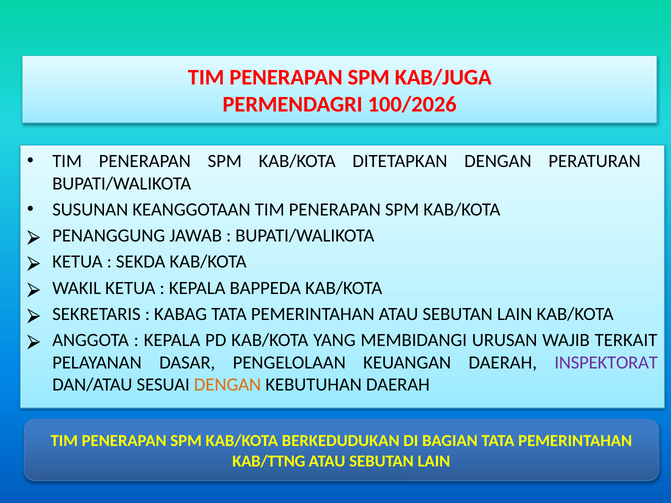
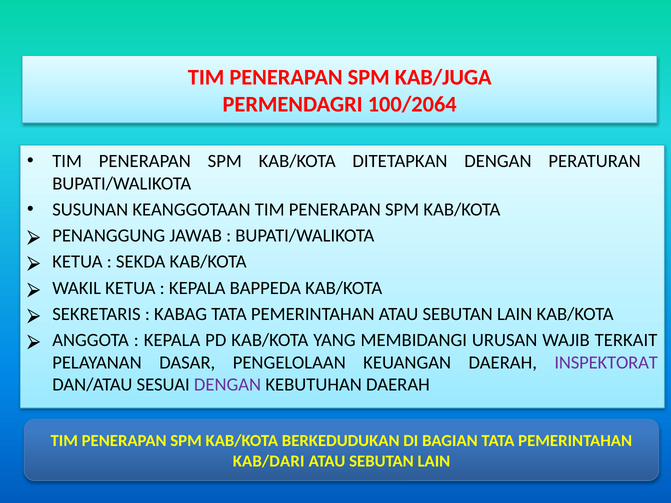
100/2026: 100/2026 -> 100/2064 (412, 104)
DENGAN colour: orange -> purple (228, 385)
KAB/TTNG: KAB/TTNG -> KAB/DARI (269, 461)
